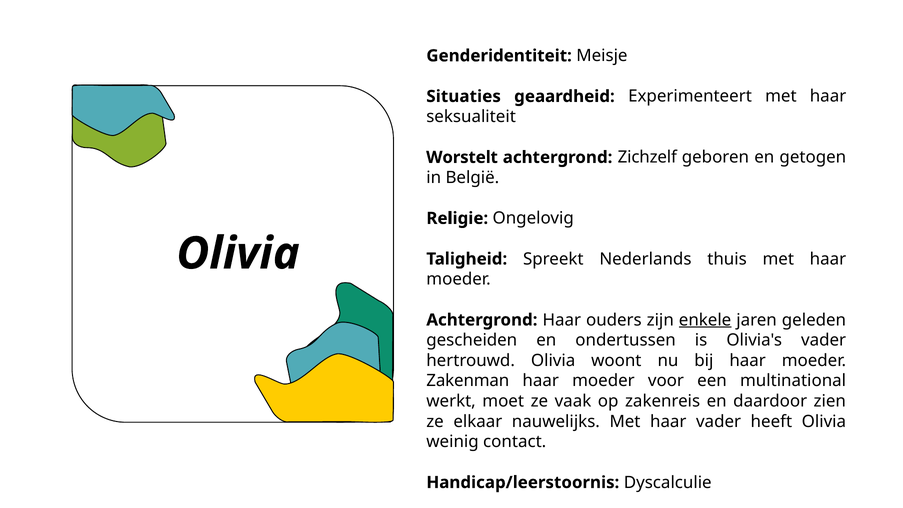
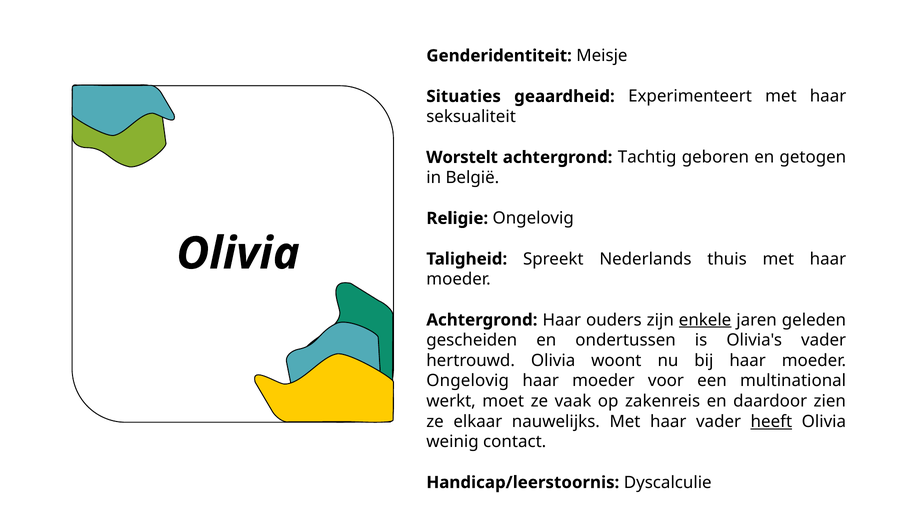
Zichzelf: Zichzelf -> Tachtig (647, 157)
Zakenman: Zakenman -> Ongelovig (468, 381)
heeft underline: none -> present (771, 421)
